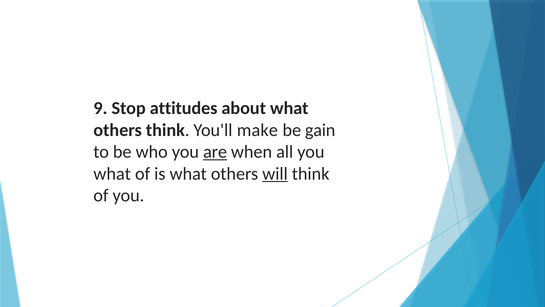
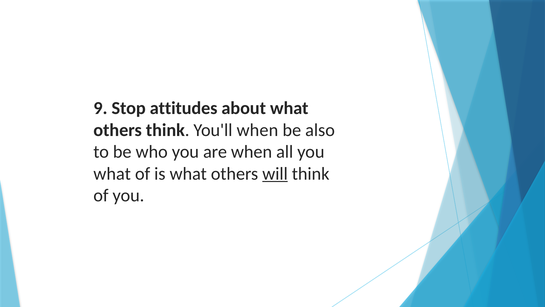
You'll make: make -> when (257, 130)
gain: gain -> also (320, 130)
are underline: present -> none (215, 152)
